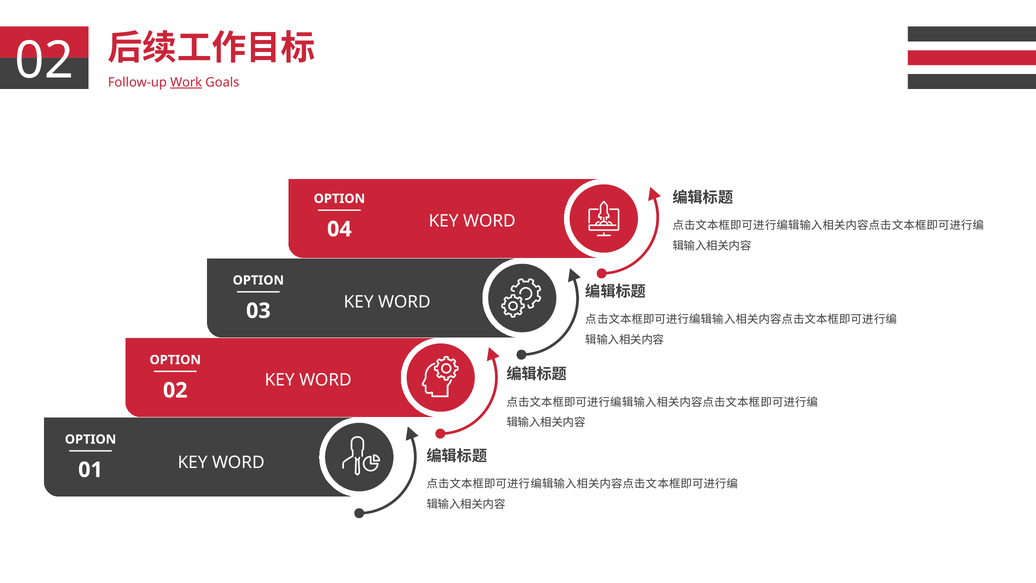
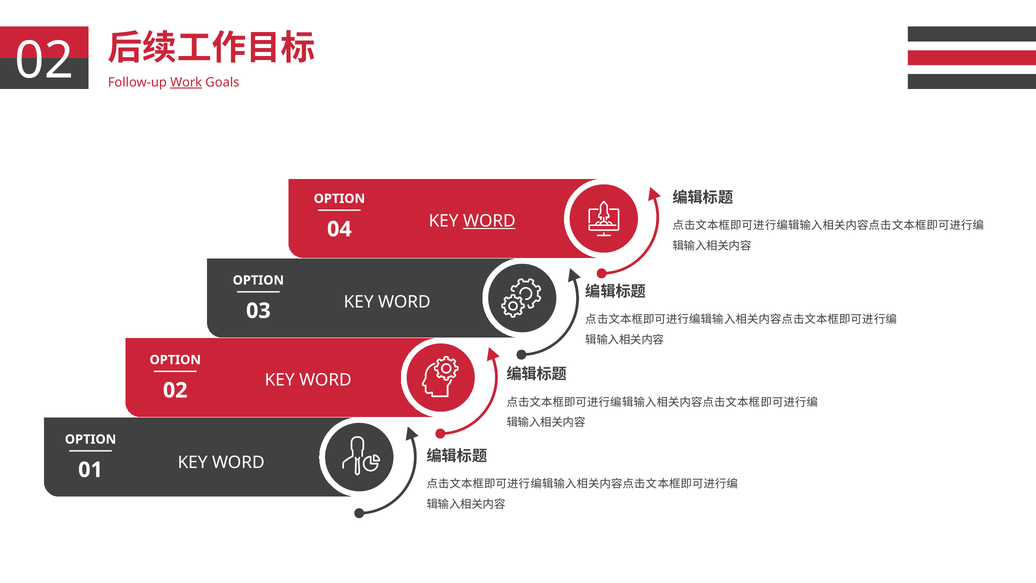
WORD underline: none -> present (489, 221)
